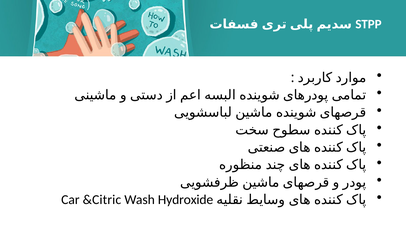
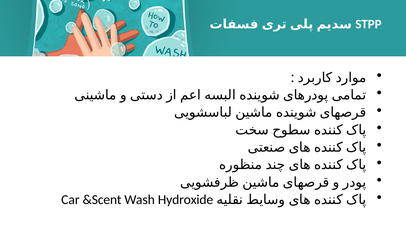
&Citric: &Citric -> &Scent (102, 200)
